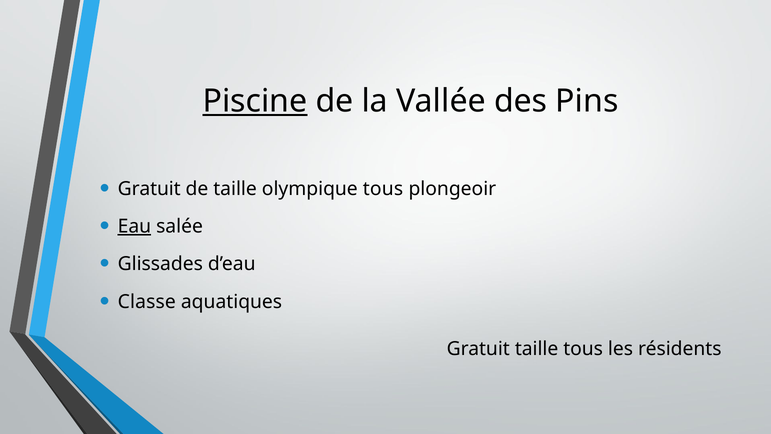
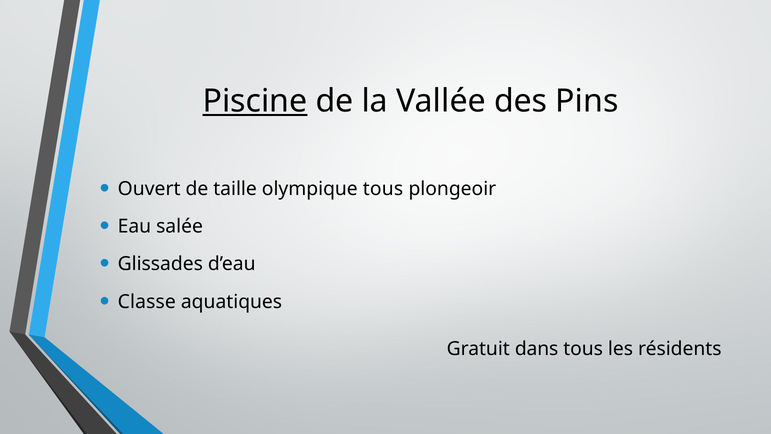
Gratuit: Gratuit -> Ouvert (149, 189)
Eau underline: present -> none (134, 226)
Gratuit taille: taille -> dans (537, 349)
